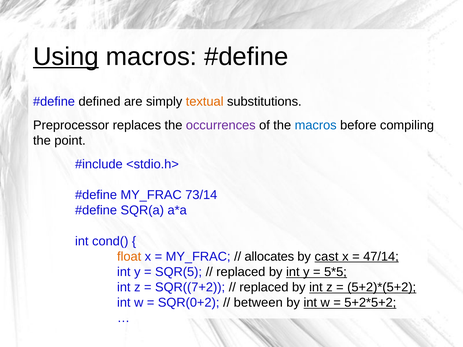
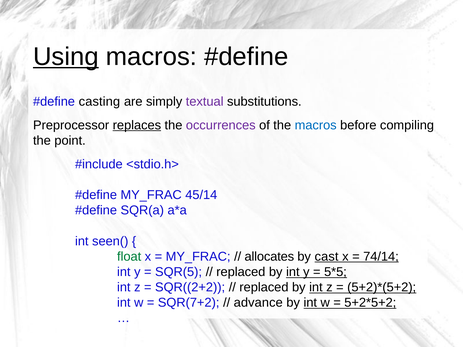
defined: defined -> casting (99, 102)
textual colour: orange -> purple (205, 102)
replaces underline: none -> present (137, 125)
73/14: 73/14 -> 45/14 (201, 195)
cond(: cond( -> seen( (110, 241)
float colour: orange -> green (129, 257)
47/14: 47/14 -> 74/14 (381, 257)
SQR((7+2: SQR((7+2 -> SQR((2+2 (190, 287)
SQR(0+2: SQR(0+2 -> SQR(7+2 (189, 303)
between: between -> advance (258, 303)
